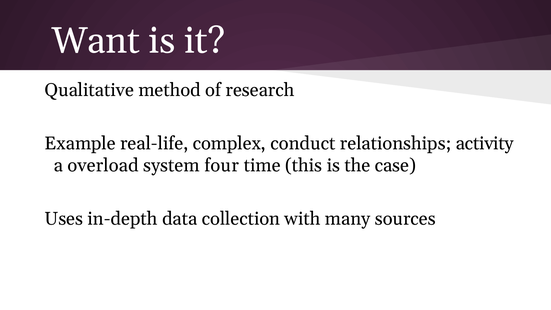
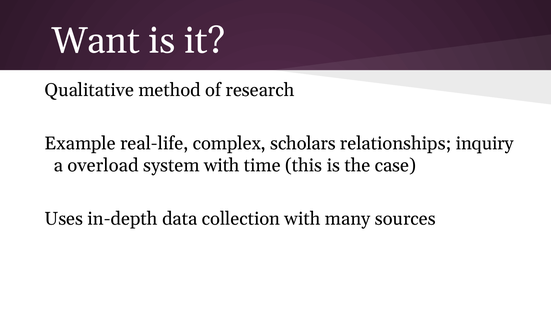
conduct: conduct -> scholars (303, 143)
activity: activity -> inquiry (485, 143)
system four: four -> with (222, 165)
